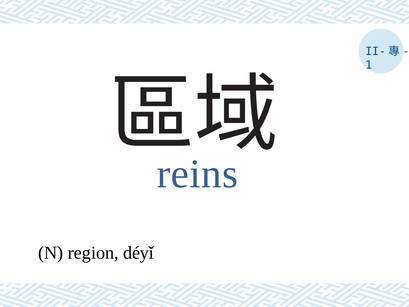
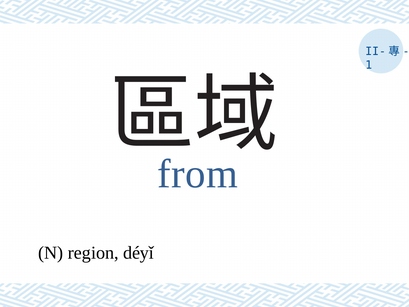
reins: reins -> from (197, 174)
